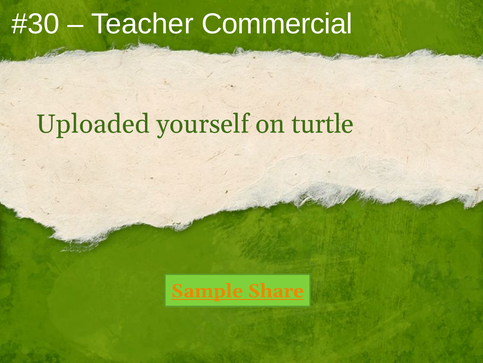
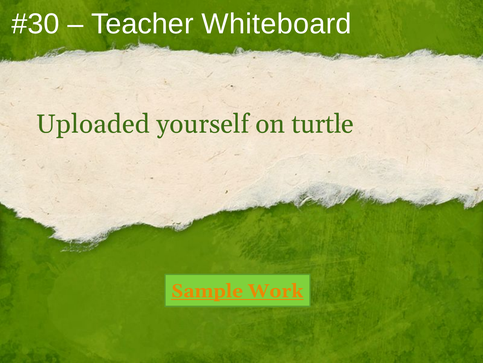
Commercial: Commercial -> Whiteboard (277, 24)
Share: Share -> Work (276, 290)
